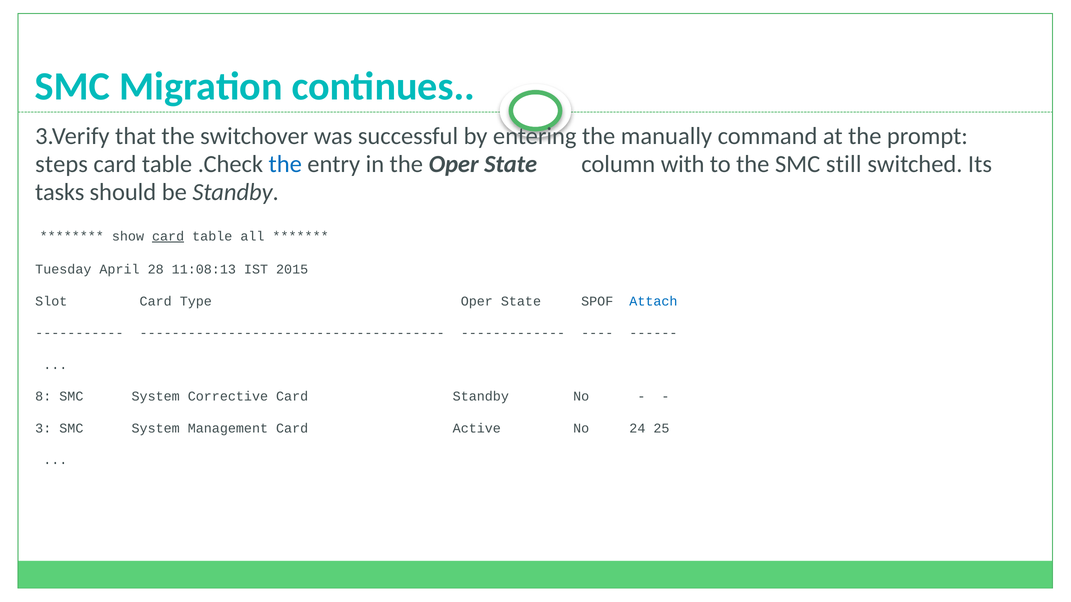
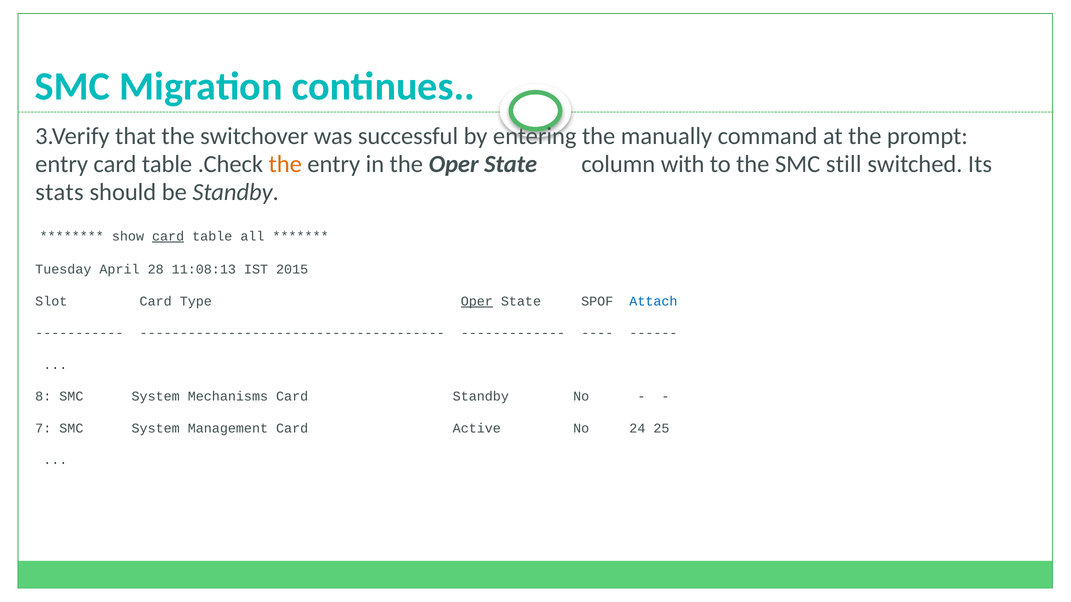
steps: steps -> entry (62, 164)
the colour: blue -> orange (285, 164)
tasks: tasks -> stats (59, 192)
Oper underline: none -> present (477, 301)
Corrective: Corrective -> Mechanisms (228, 397)
3: 3 -> 7 (43, 429)
